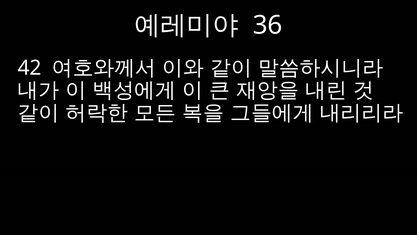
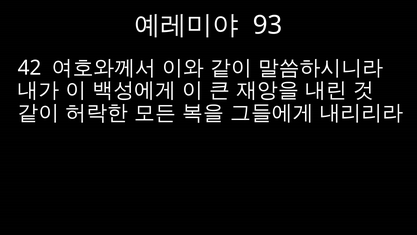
36: 36 -> 93 (268, 25)
